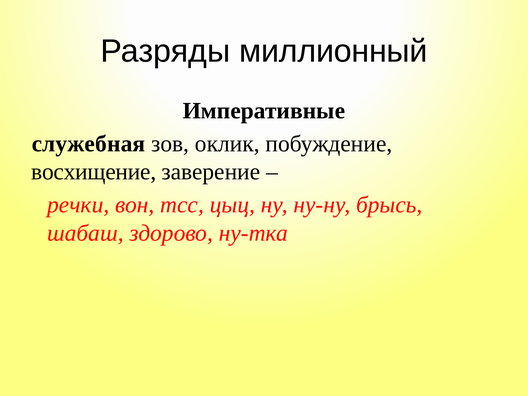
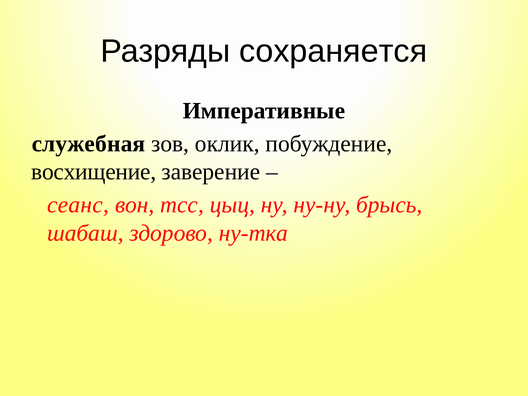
миллионный: миллионный -> сохраняется (333, 51)
речки: речки -> сеанс (78, 205)
